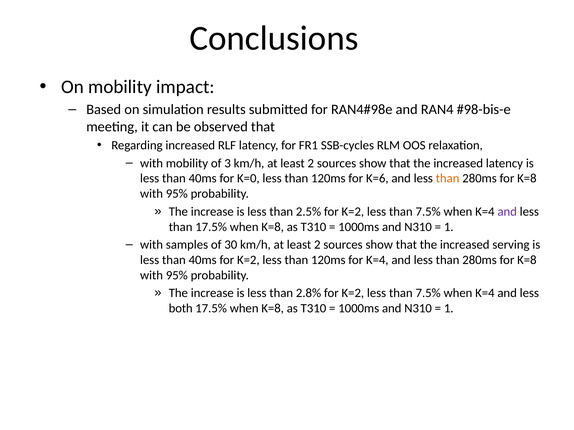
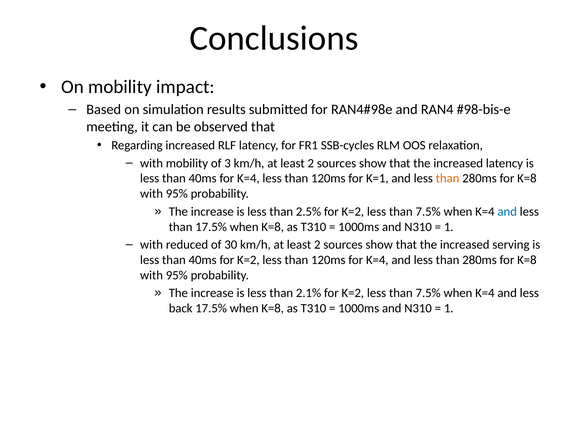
40ms for K=0: K=0 -> K=4 (248, 179)
K=6: K=6 -> K=1 (377, 179)
and colour: purple -> blue (507, 212)
samples: samples -> reduced (187, 245)
2.8%: 2.8% -> 2.1% (309, 293)
both: both -> back (181, 309)
